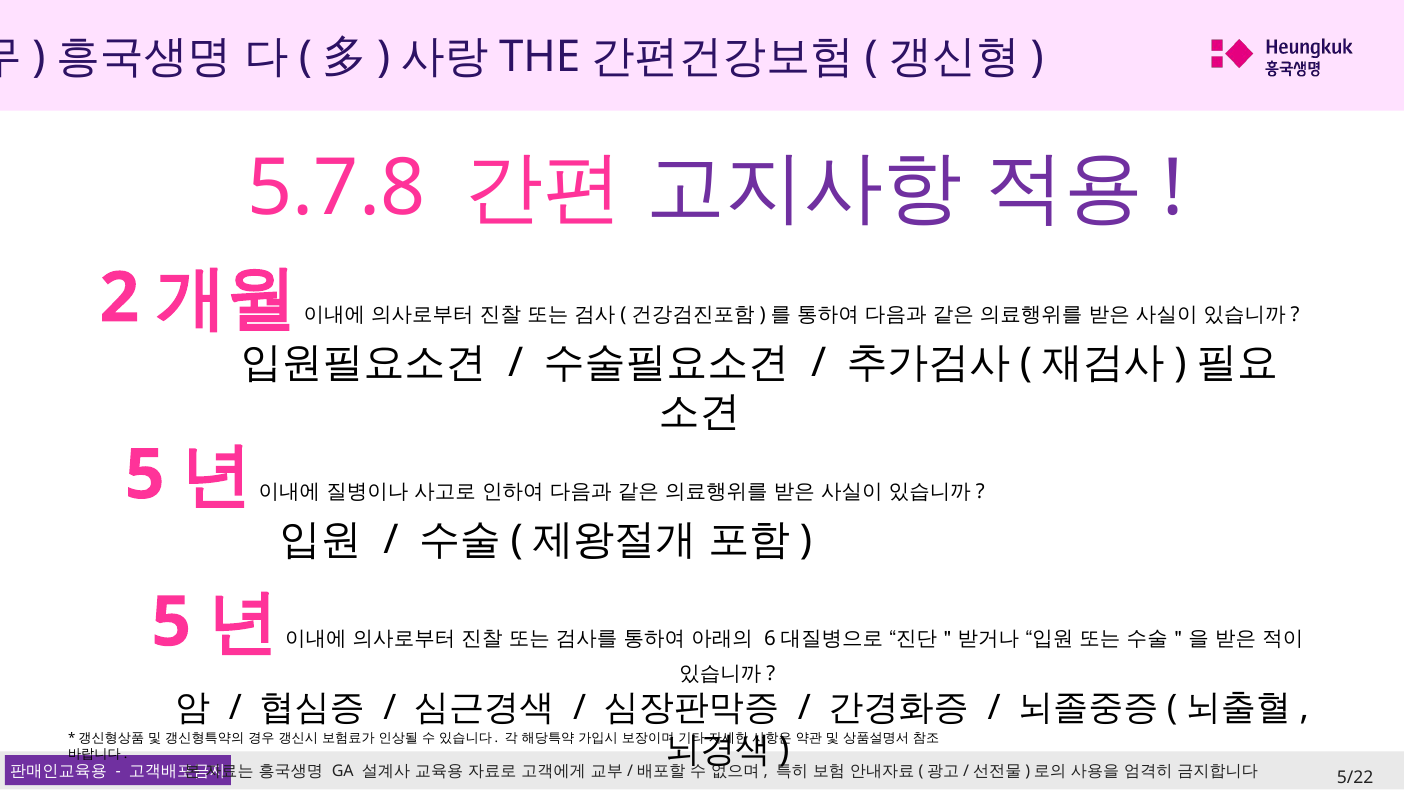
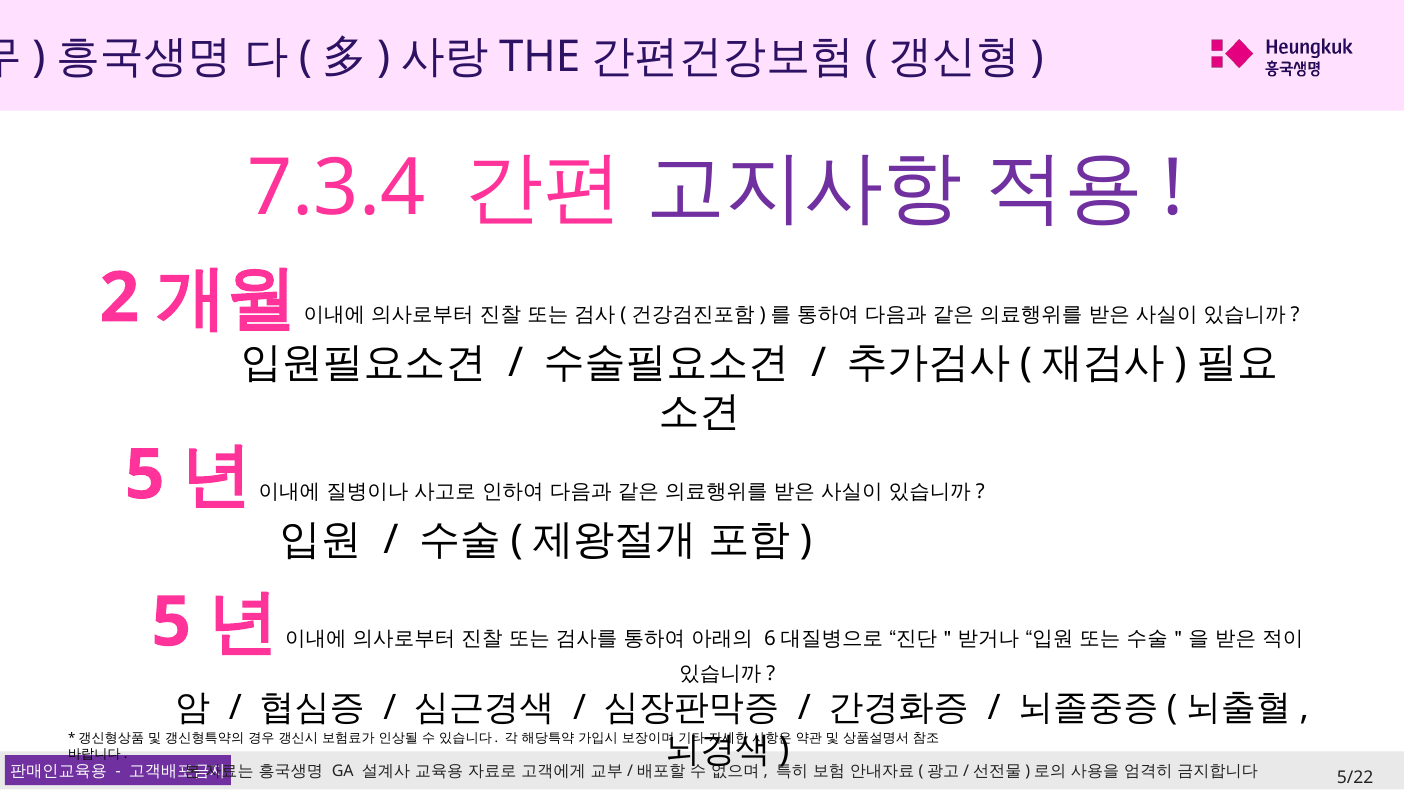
5.7.8: 5.7.8 -> 7.3.4 (336, 188)
